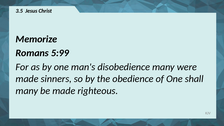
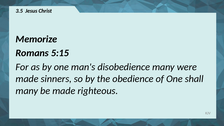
5:99: 5:99 -> 5:15 (60, 53)
